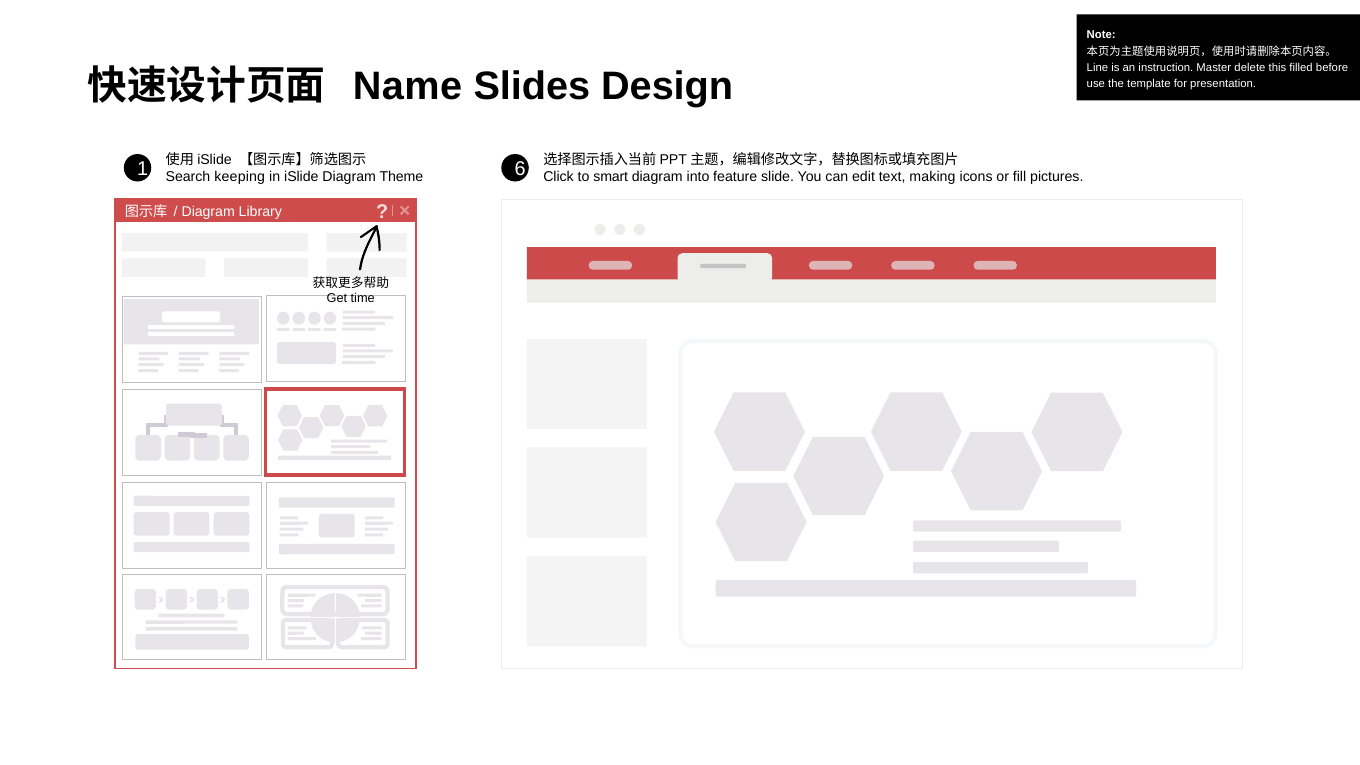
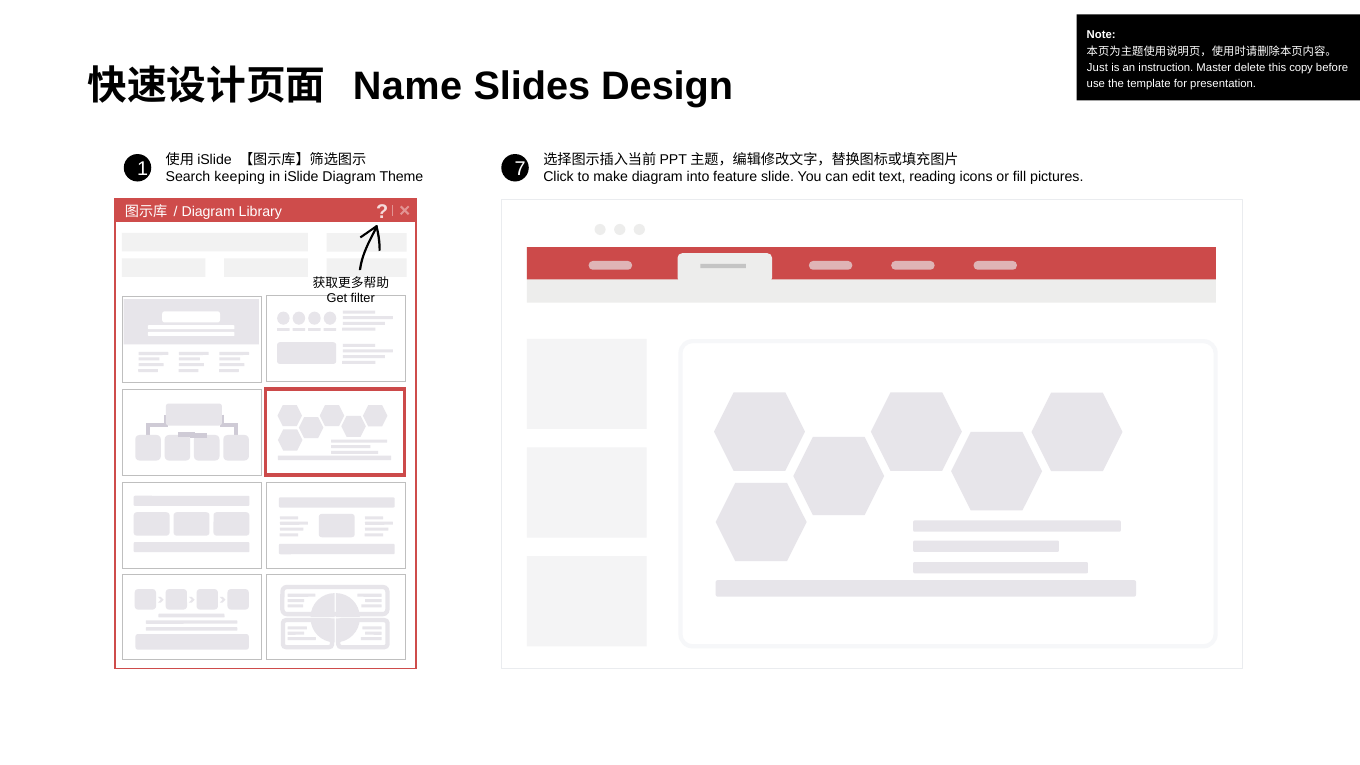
Line: Line -> Just (1097, 68)
filled: filled -> copy (1301, 68)
6: 6 -> 7 (520, 169)
smart: smart -> make (611, 177)
making: making -> reading (933, 177)
time: time -> filter (363, 299)
